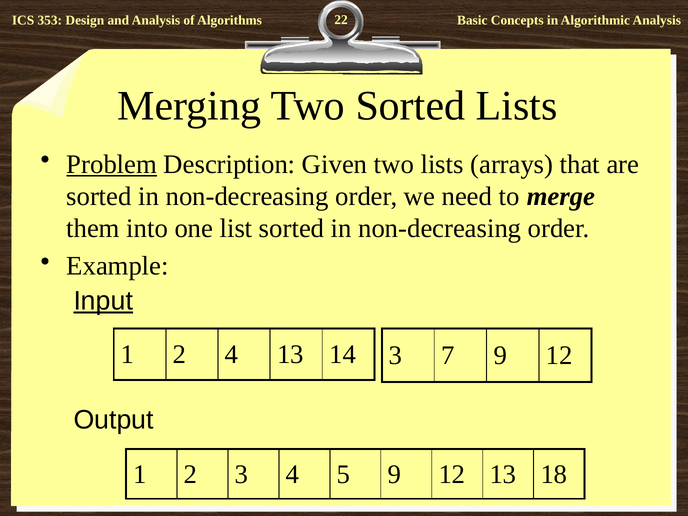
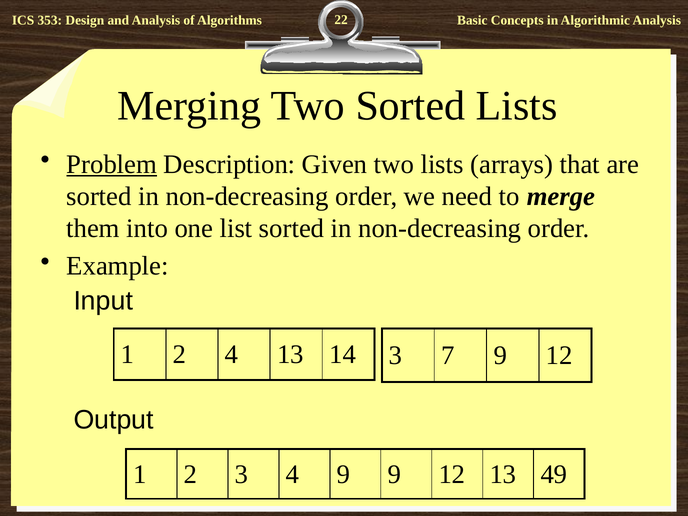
Input underline: present -> none (103, 301)
4 5: 5 -> 9 (344, 474)
18: 18 -> 49 (554, 474)
